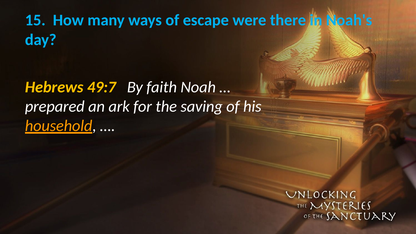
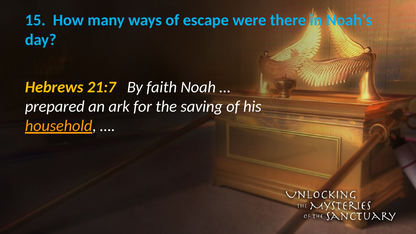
49:7: 49:7 -> 21:7 (102, 87)
